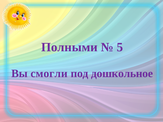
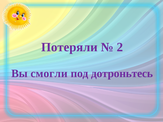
Полными: Полными -> Потеряли (69, 47)
5: 5 -> 2 (120, 47)
дошкольное: дошкольное -> дотроньтесь (122, 74)
